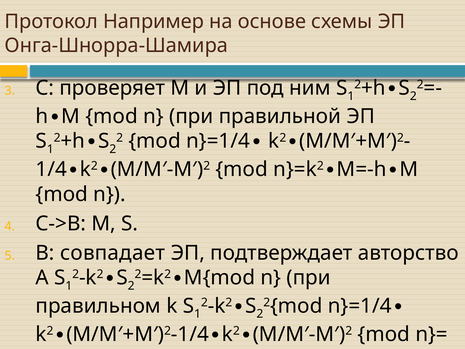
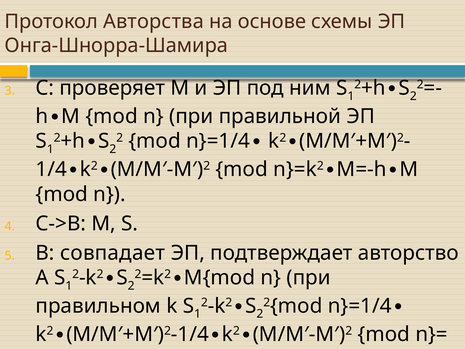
Например: Например -> Авторства (153, 22)
